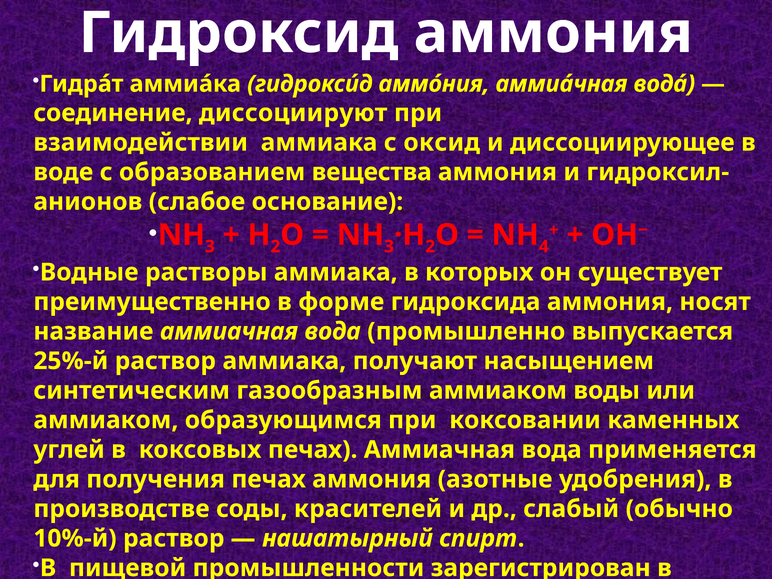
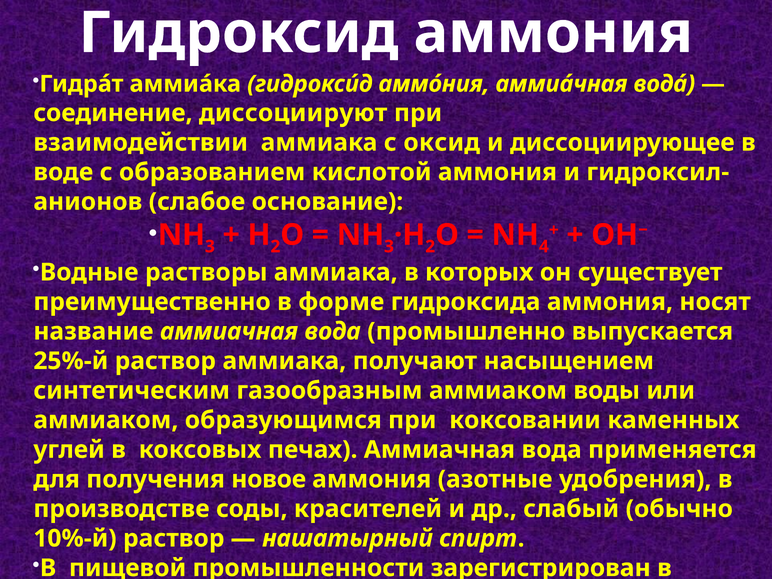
вещества: вещества -> кислотой (372, 172)
получения печах: печах -> новое (269, 479)
